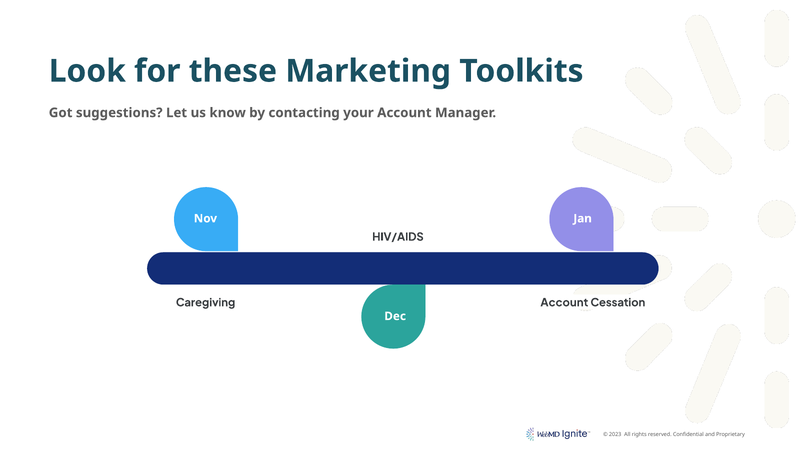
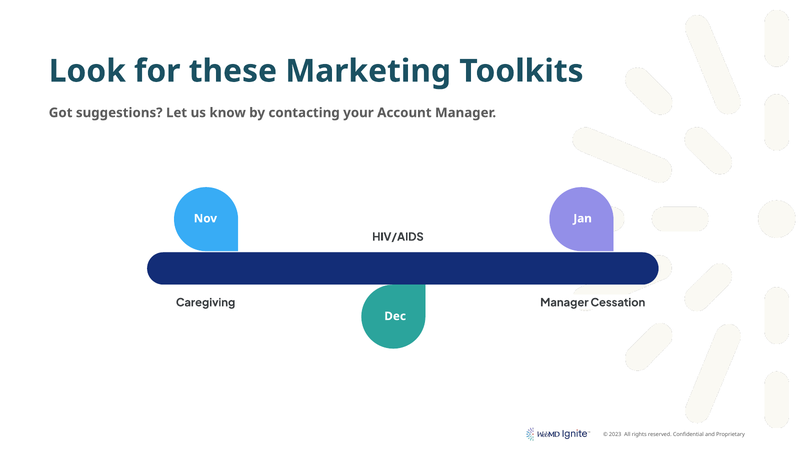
Account: Account -> Manager (564, 303)
